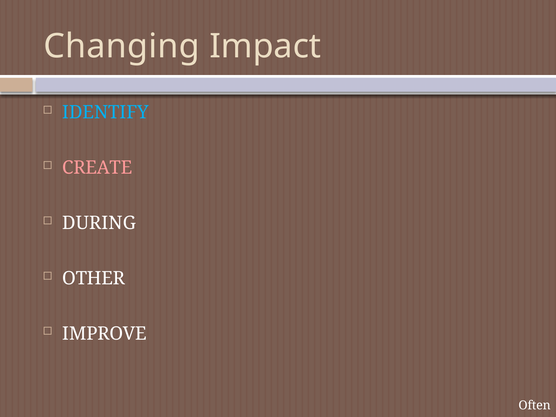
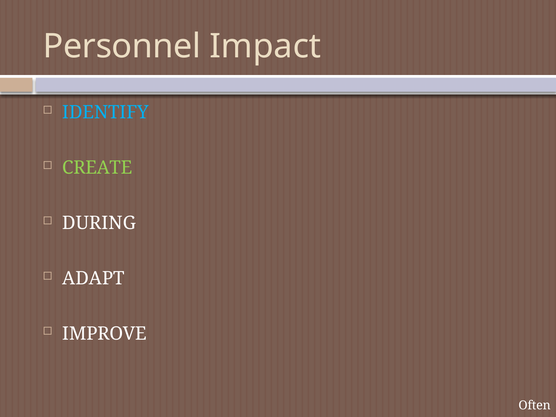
Changing: Changing -> Personnel (122, 46)
CREATE colour: pink -> light green (97, 168)
OTHER: OTHER -> ADAPT (93, 278)
